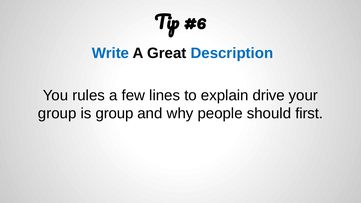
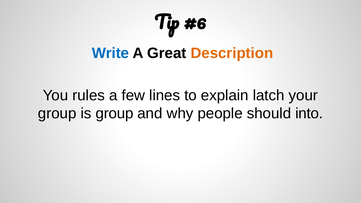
Description colour: blue -> orange (232, 53)
drive: drive -> latch (269, 95)
first: first -> into (309, 113)
